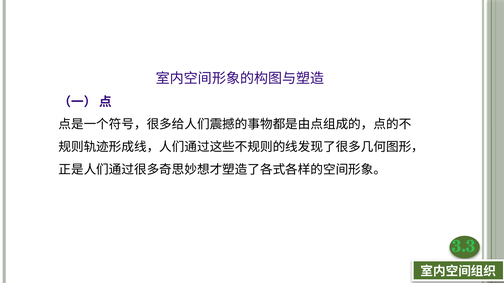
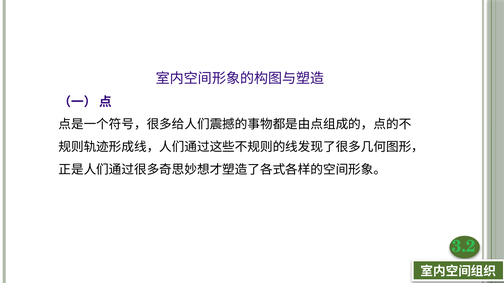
3.3: 3.3 -> 3.2 (464, 247)
